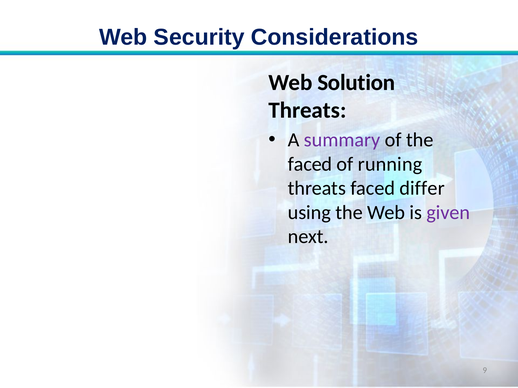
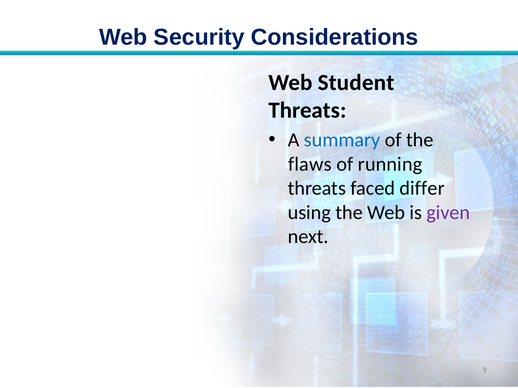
Solution: Solution -> Student (356, 83)
summary colour: purple -> blue (342, 140)
faced: faced -> flaws (310, 164)
